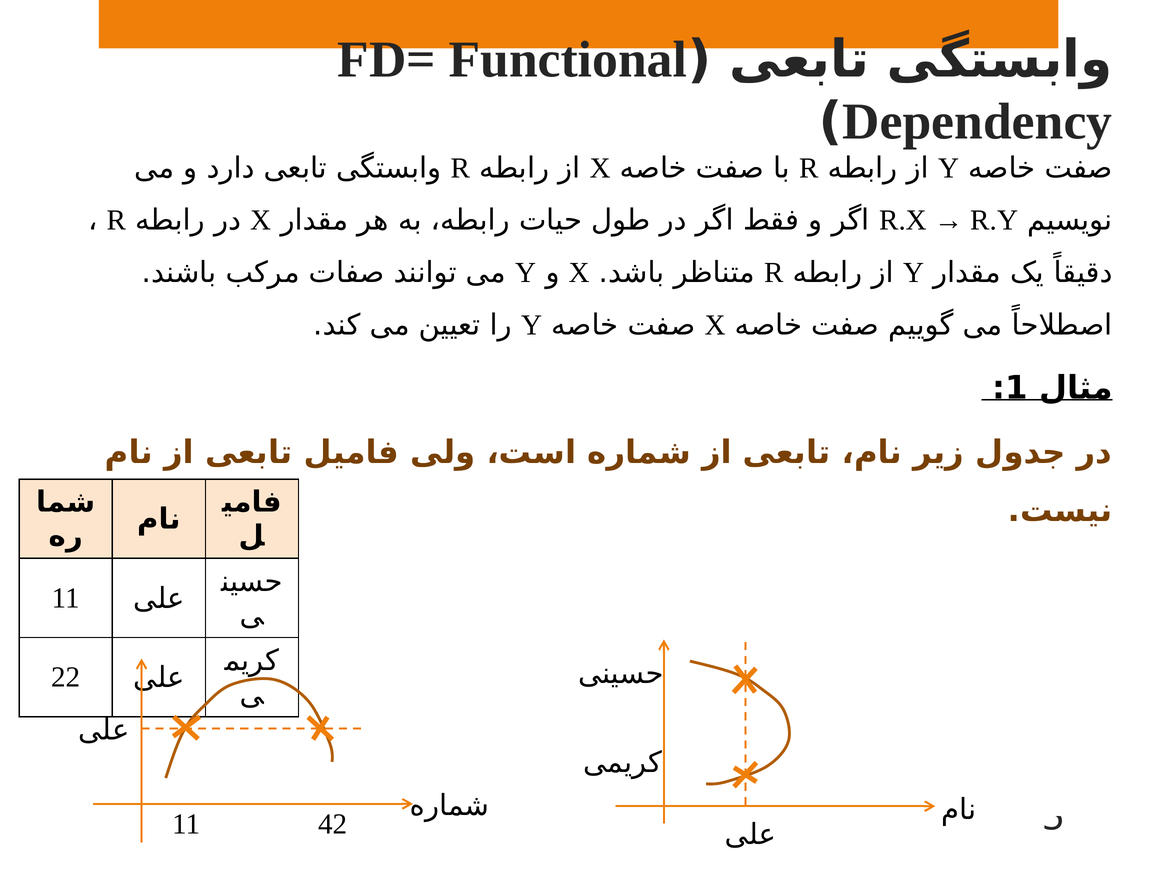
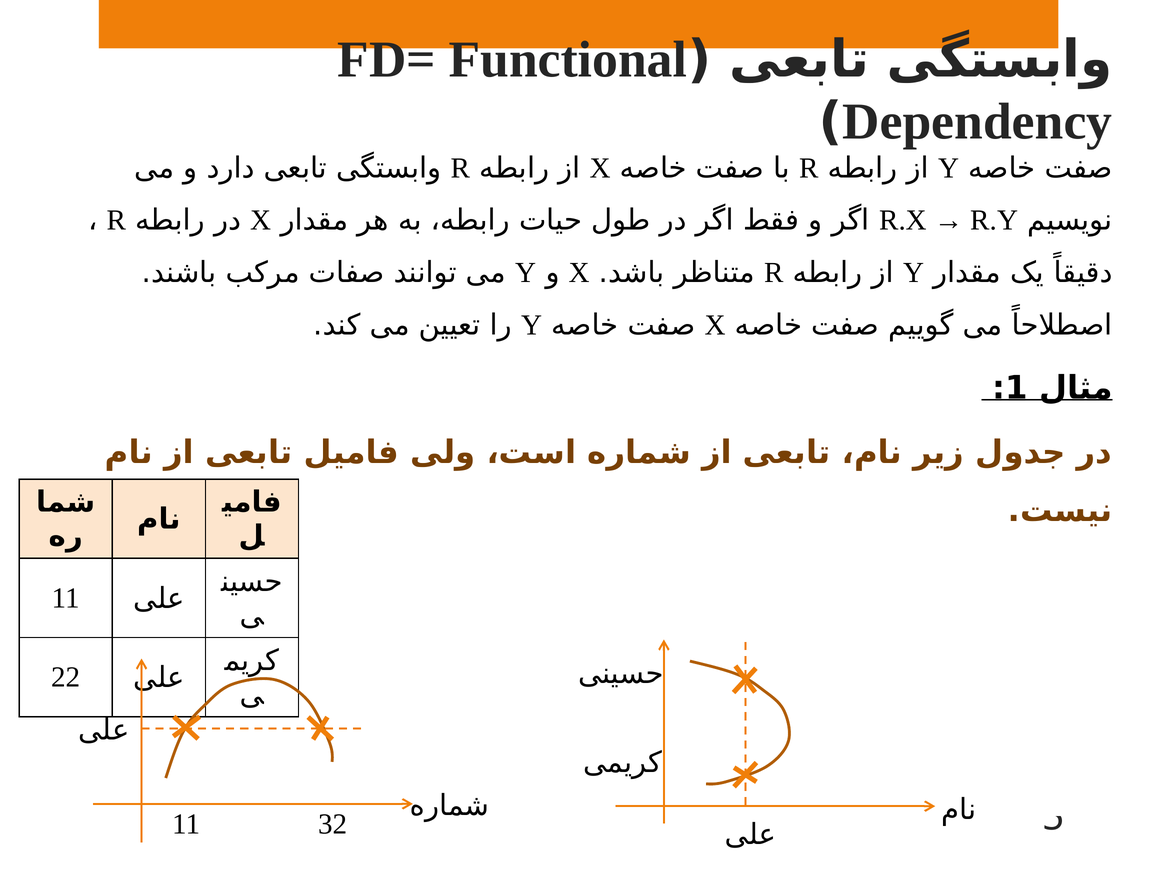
42: 42 -> 32 (333, 825)
